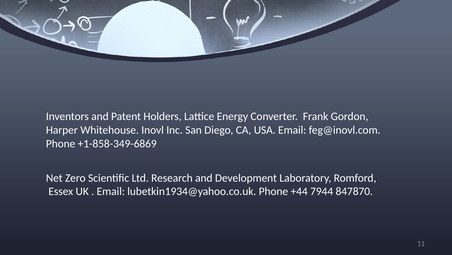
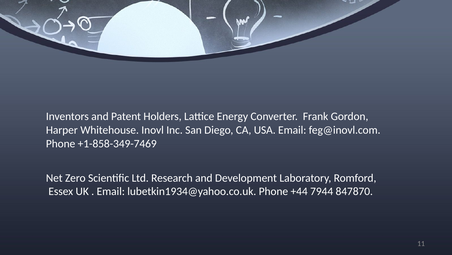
+1-858-349-6869: +1-858-349-6869 -> +1-858-349-7469 (117, 143)
